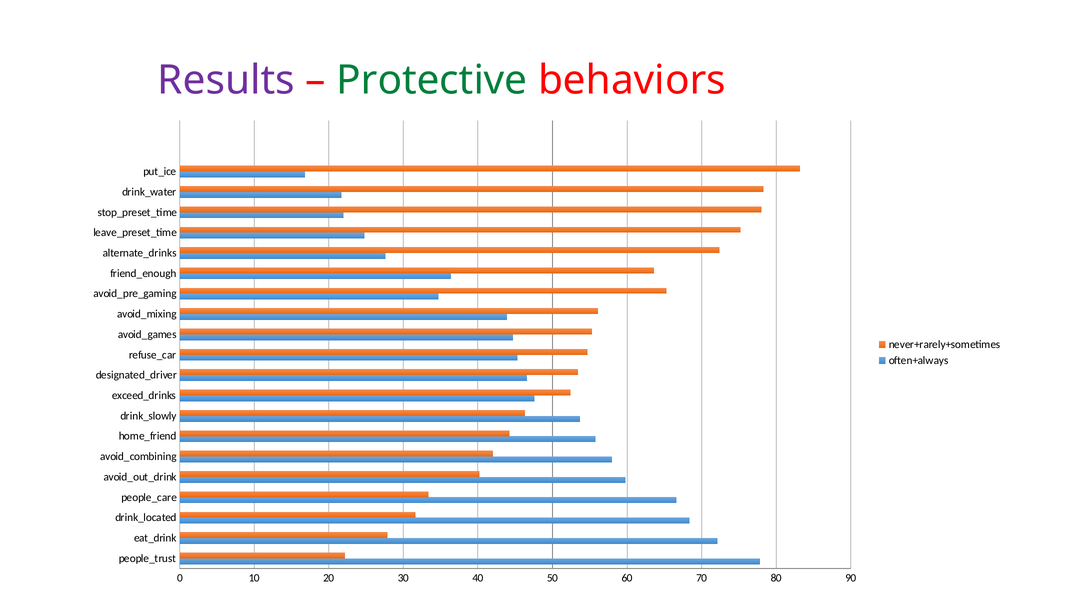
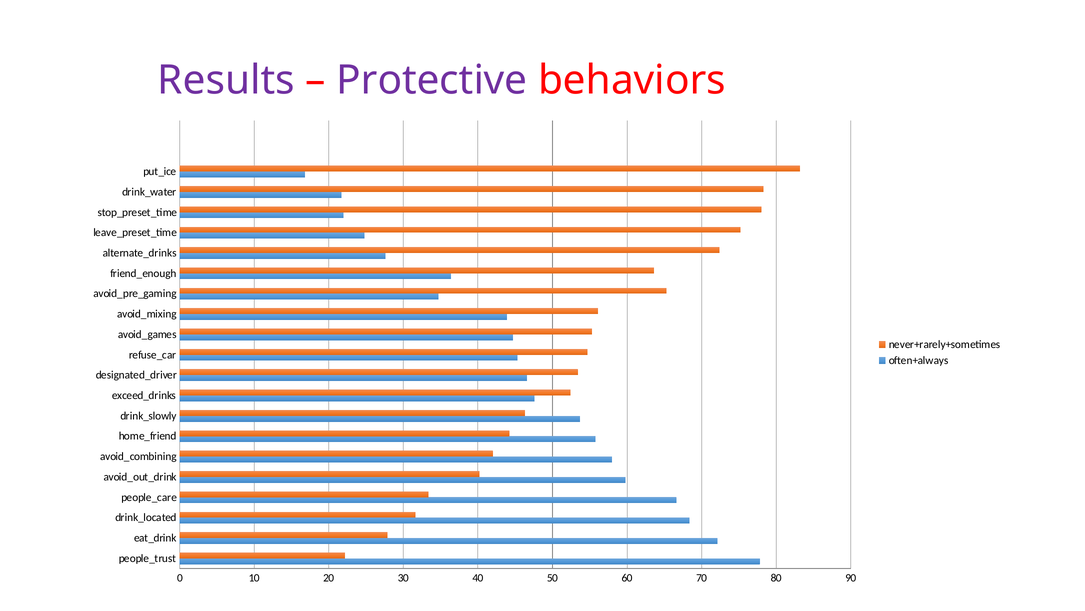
Protective colour: green -> purple (432, 80)
